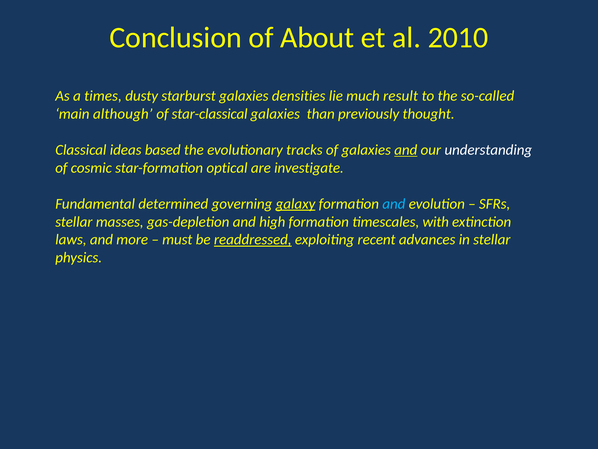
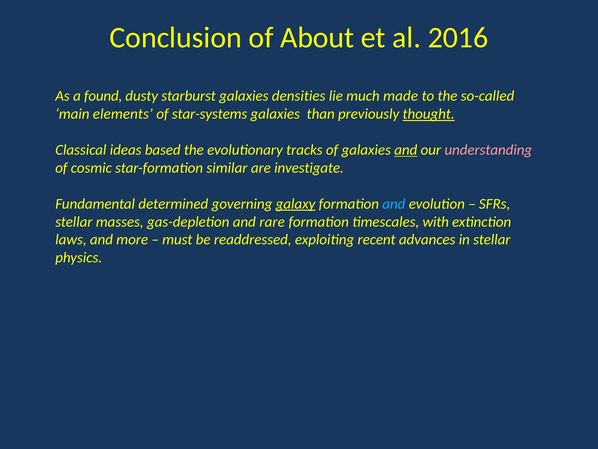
2010: 2010 -> 2016 (458, 38)
times: times -> found (103, 96)
result: result -> made (401, 96)
although: although -> elements (123, 114)
star-classical: star-classical -> star-systems (210, 114)
thought underline: none -> present (429, 114)
understanding colour: white -> pink (488, 150)
optical: optical -> similar (227, 168)
high: high -> rare (272, 221)
readdressed underline: present -> none (253, 239)
